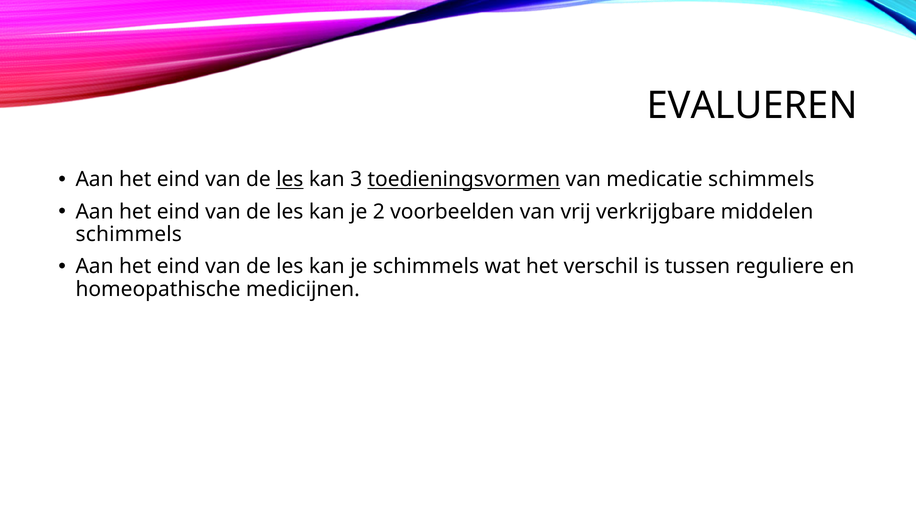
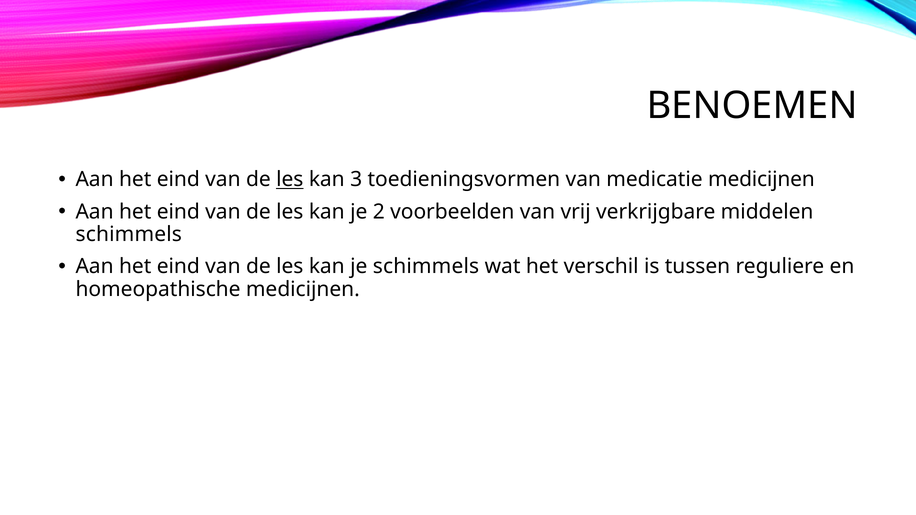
EVALUEREN: EVALUEREN -> BENOEMEN (752, 106)
toedieningsvormen underline: present -> none (464, 180)
medicatie schimmels: schimmels -> medicijnen (761, 180)
